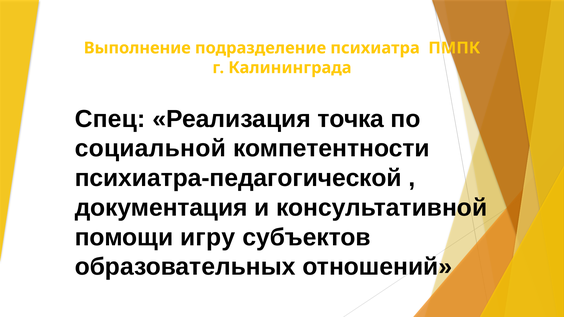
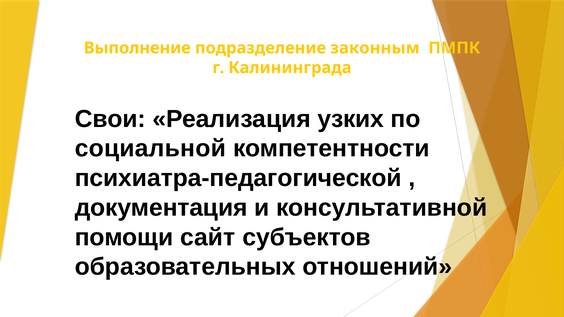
психиатра: психиатра -> законным (375, 48)
Спец: Спец -> Свои (110, 119)
точка: точка -> узких (351, 119)
игру: игру -> сайт (208, 237)
